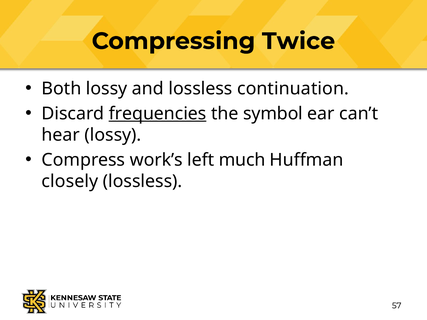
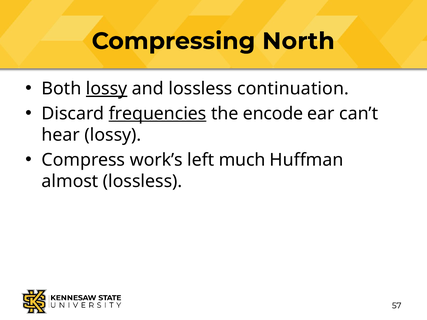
Twice: Twice -> North (298, 41)
lossy underline: none -> present (107, 89)
symbol: symbol -> encode (273, 114)
closely: closely -> almost (70, 181)
